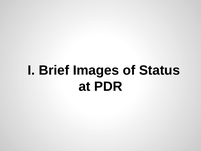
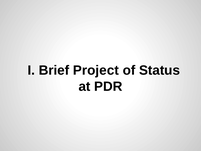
Images: Images -> Project (96, 70)
